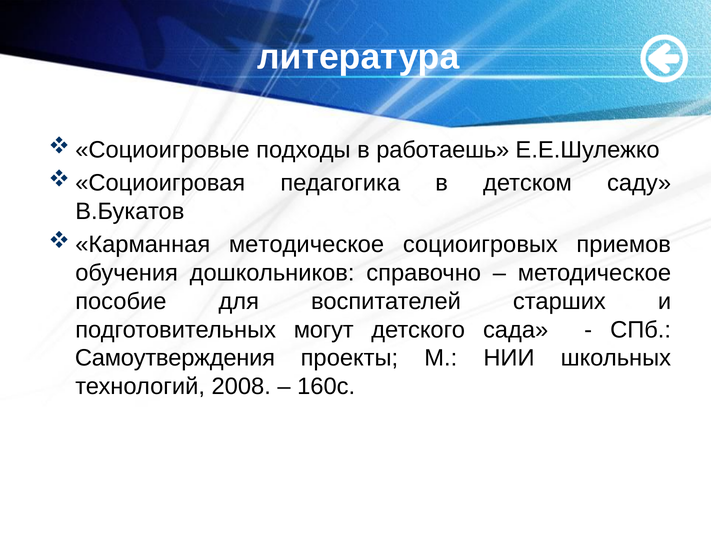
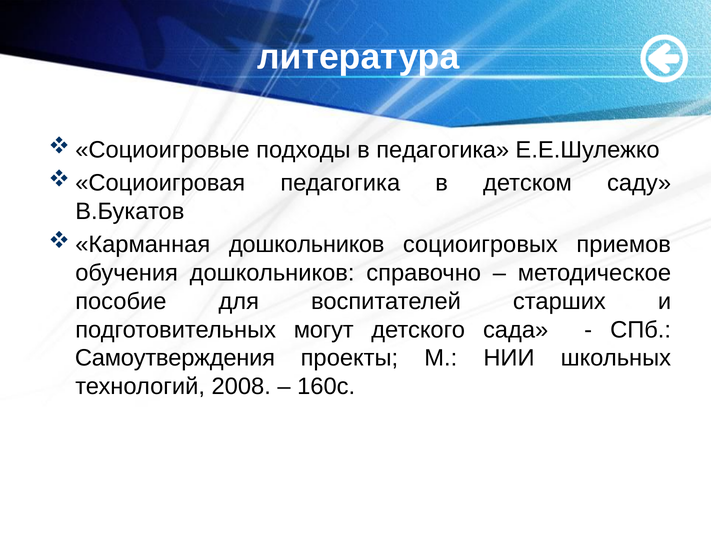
в работаешь: работаешь -> педагогика (443, 150)
методическое: методическое -> дошкольников (307, 245)
